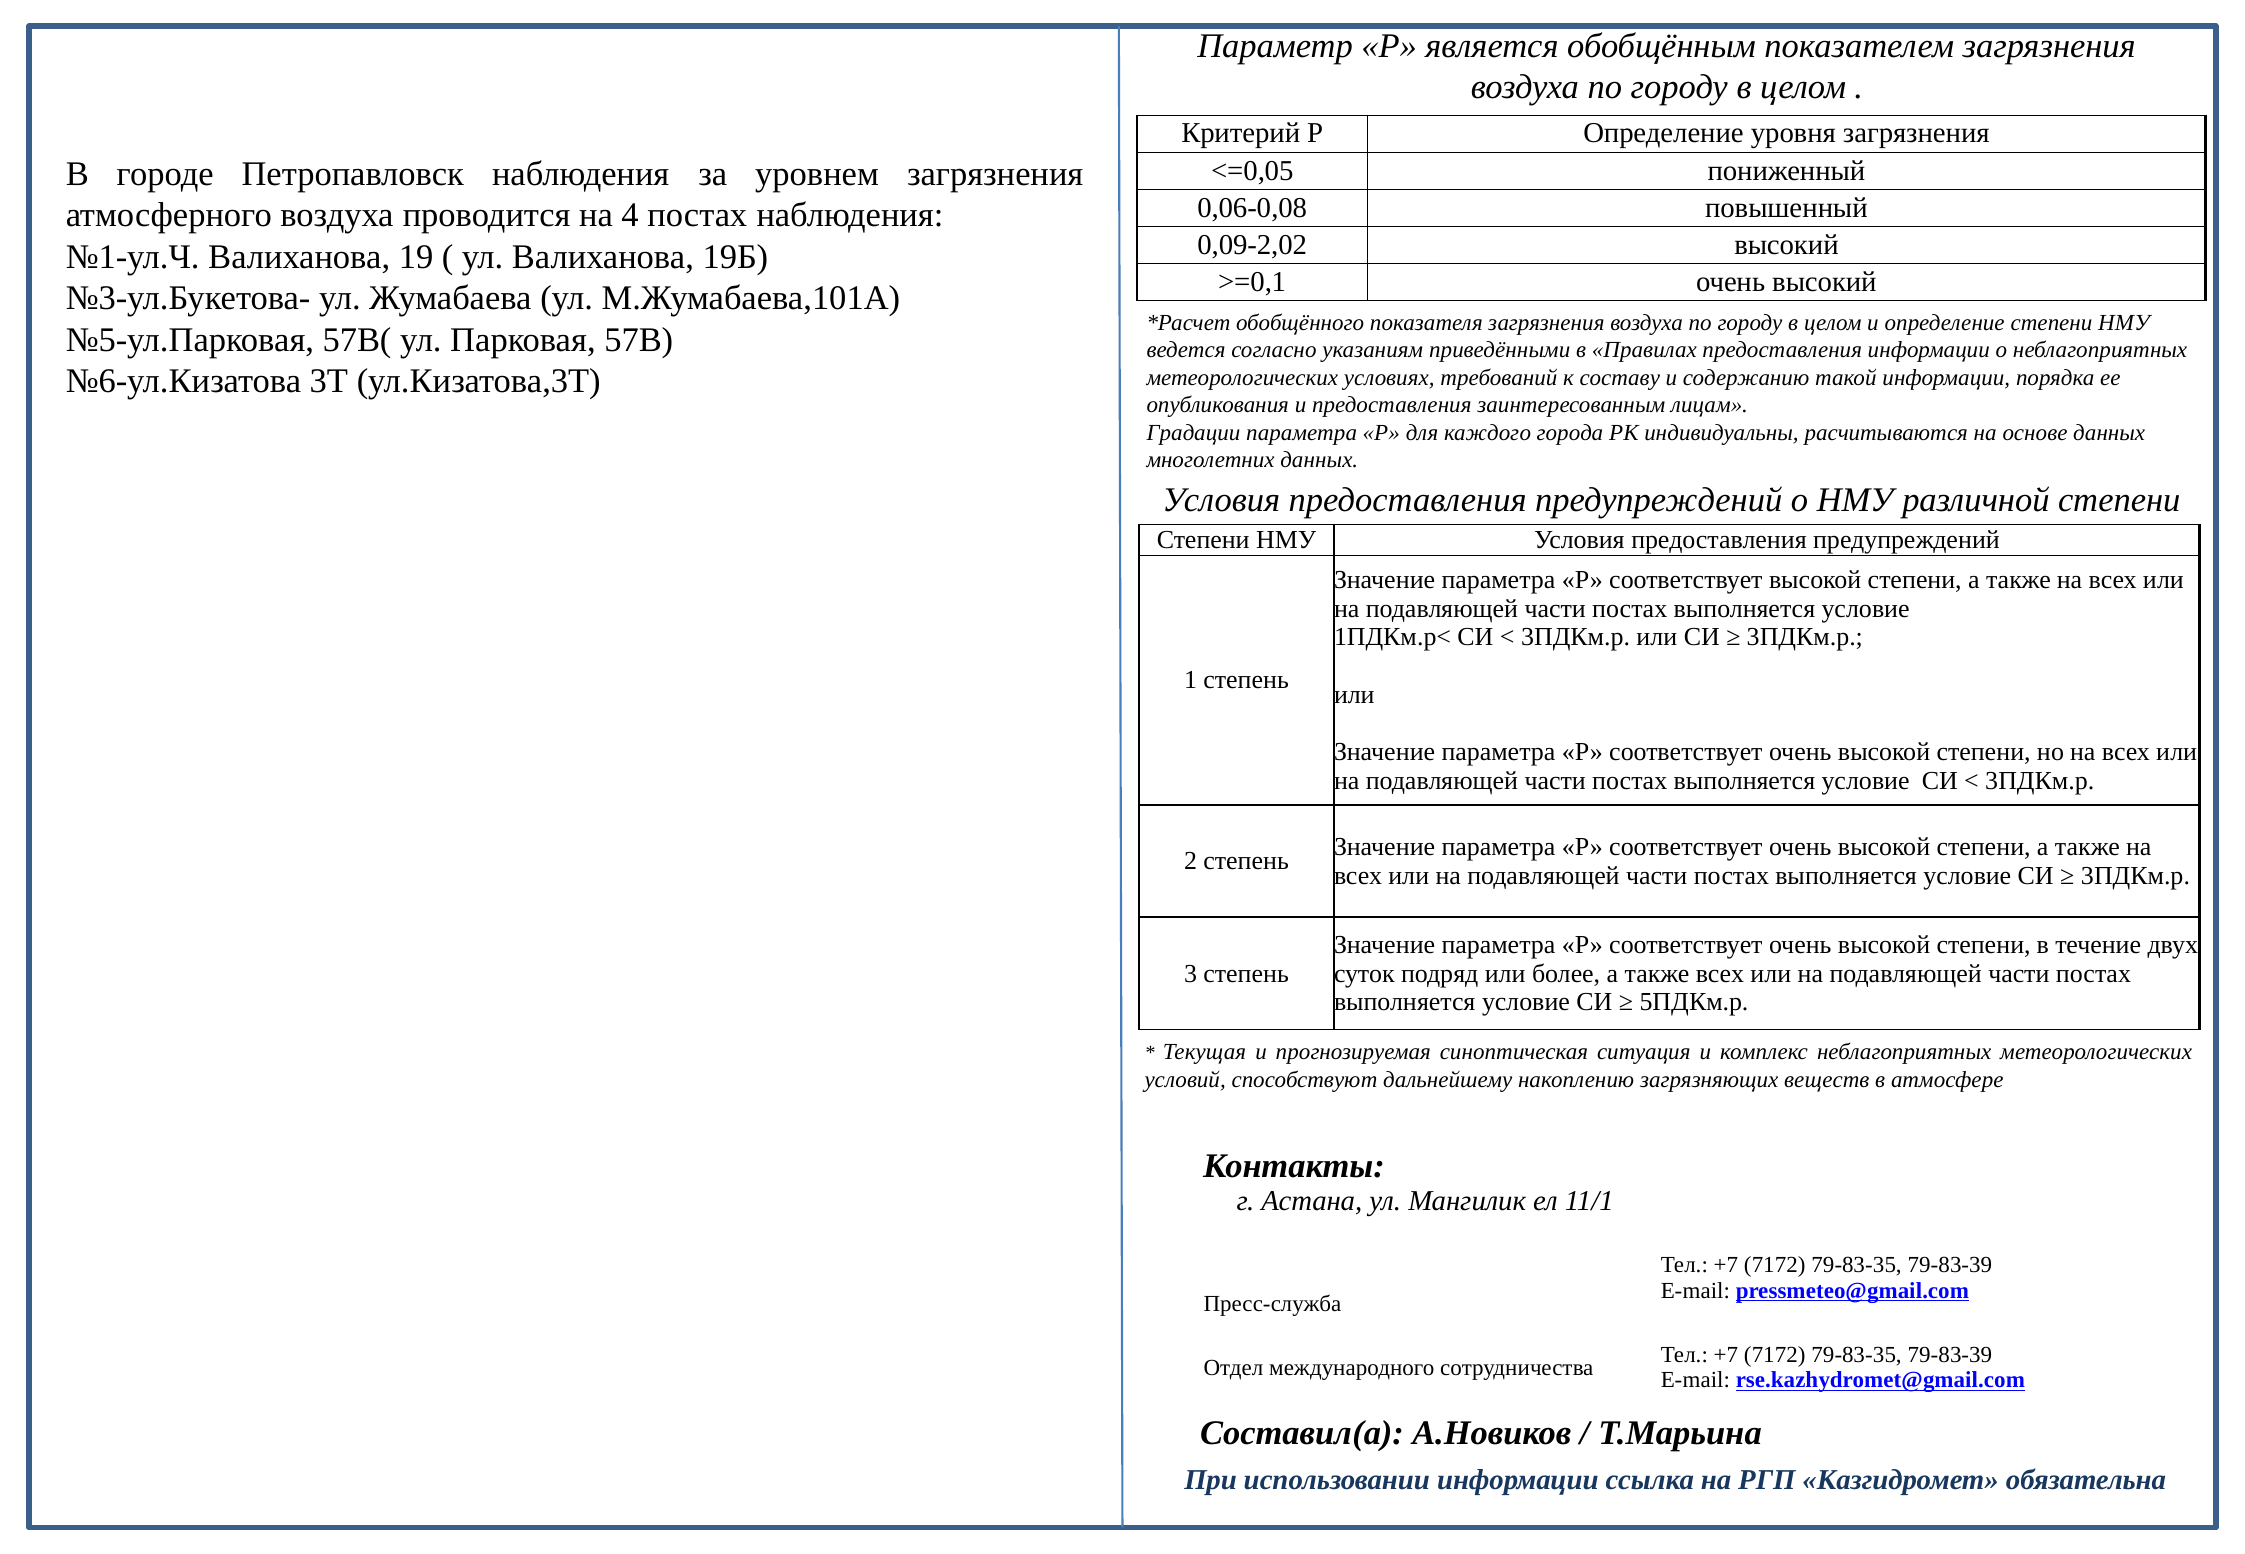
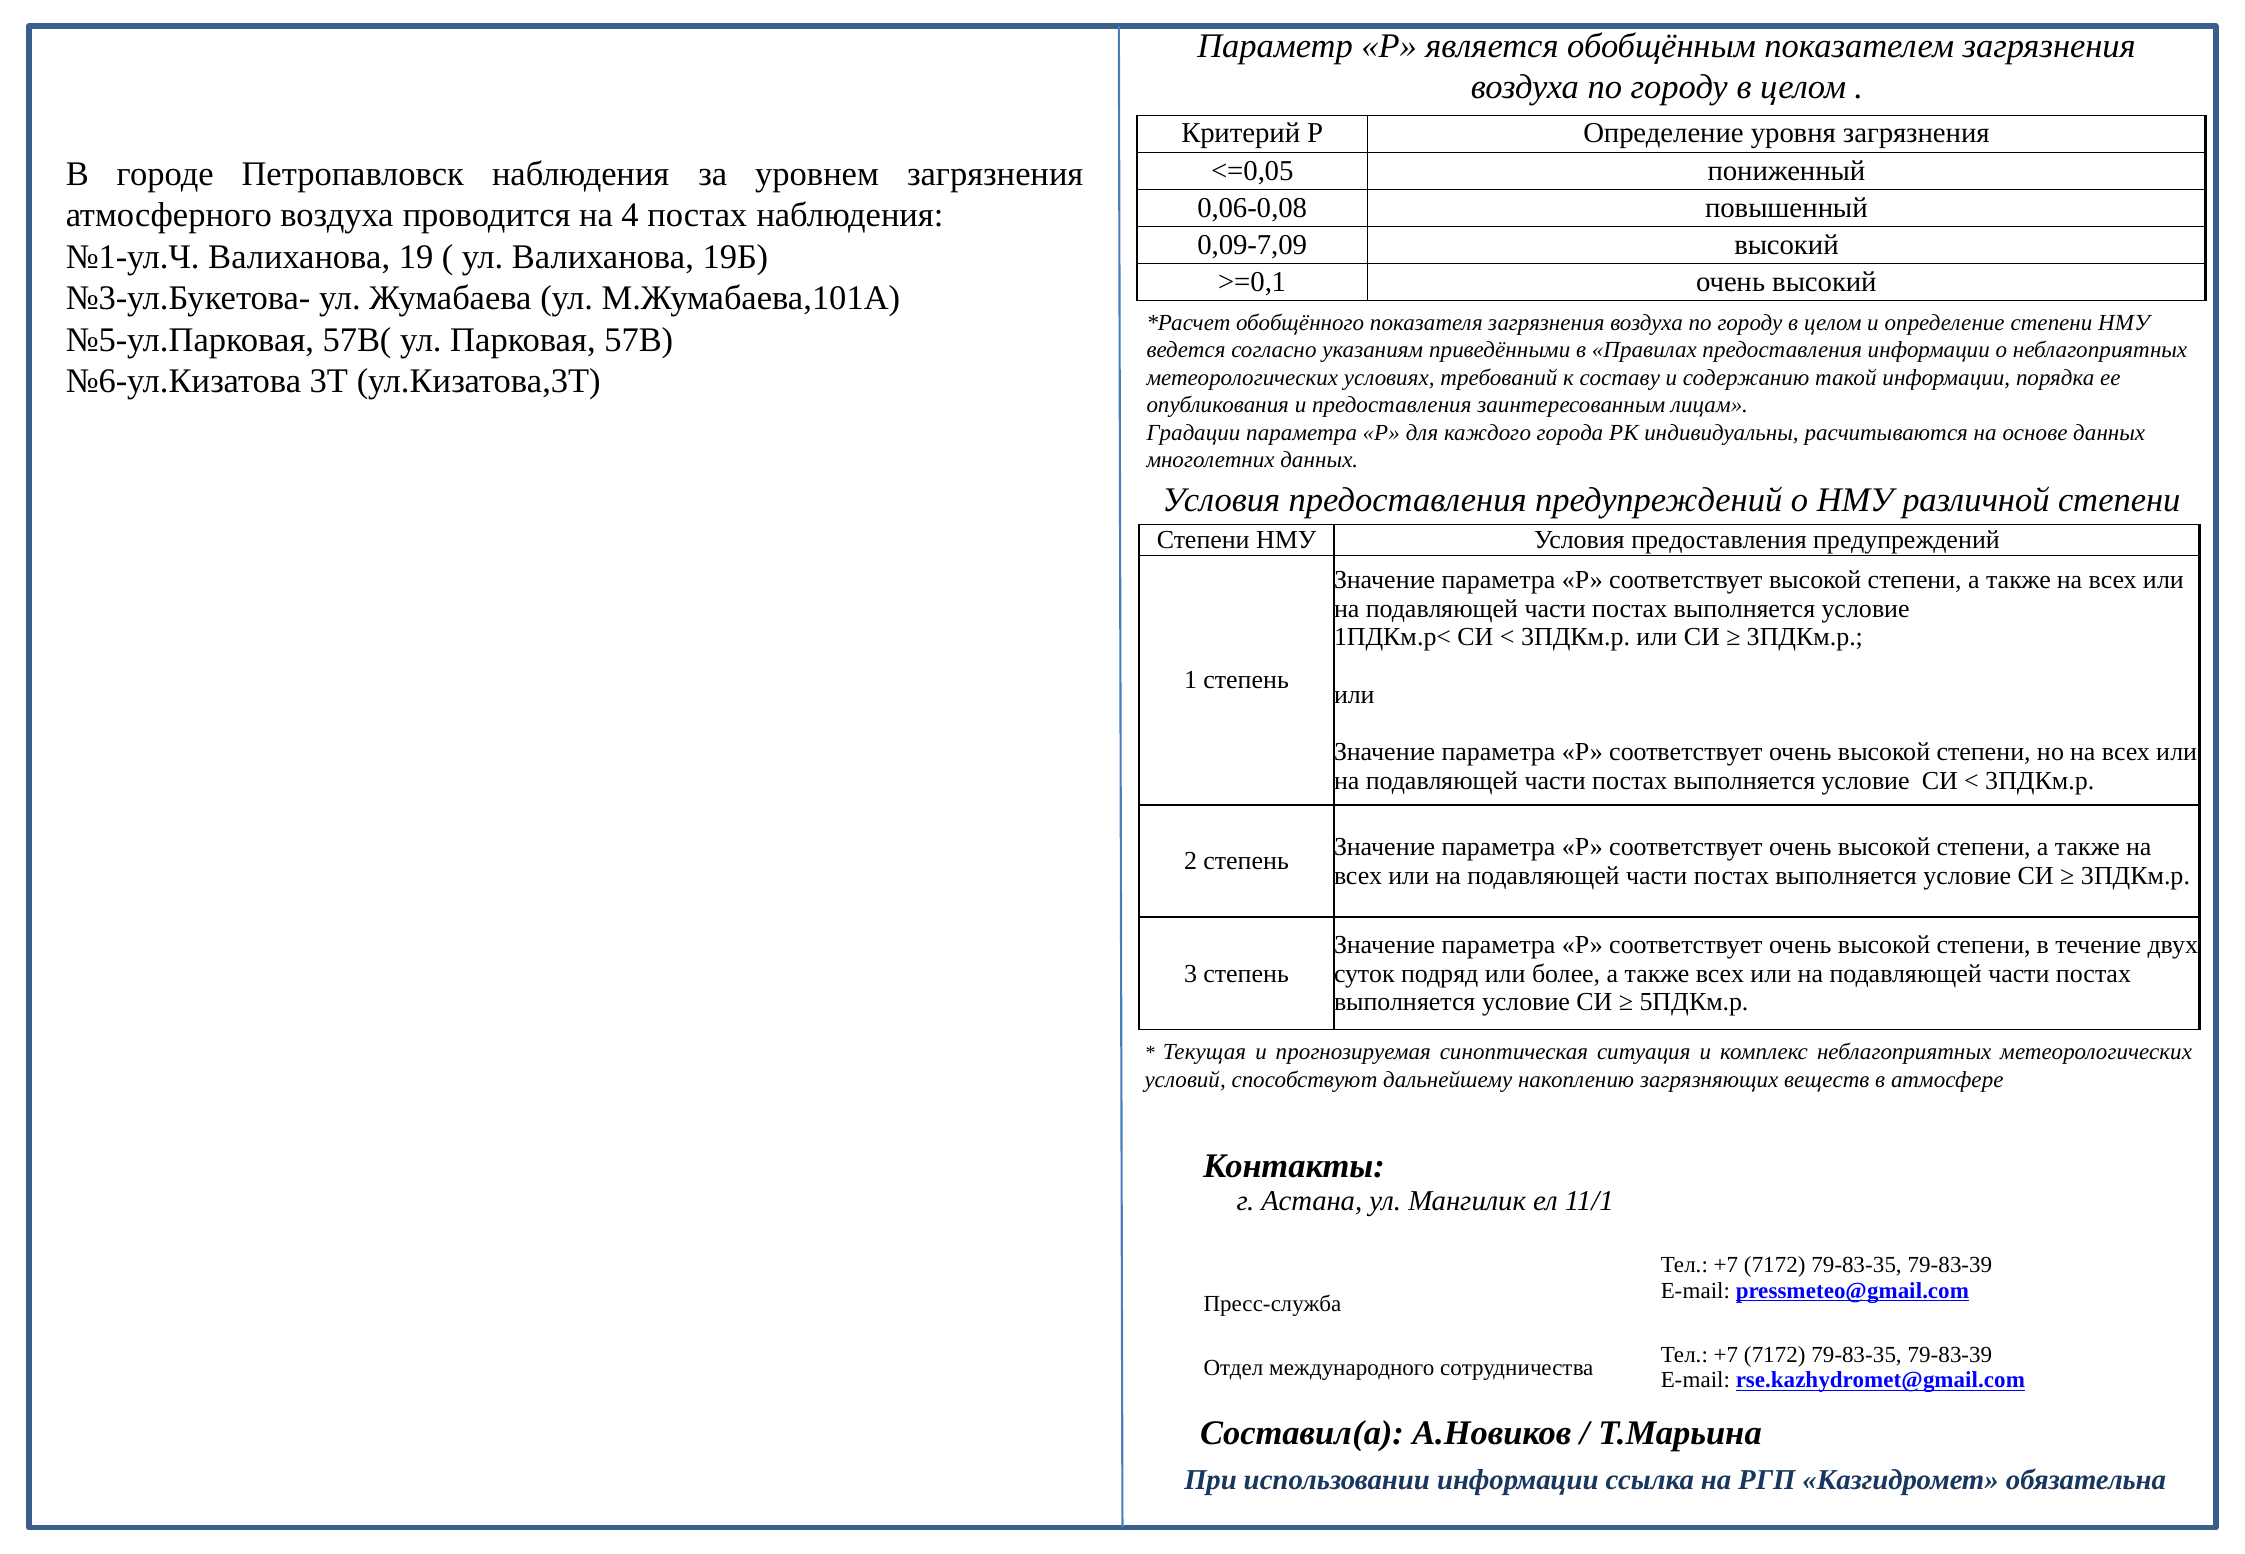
0,09-2,02: 0,09-2,02 -> 0,09-7,09 (1252, 245)
